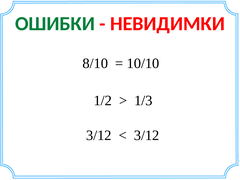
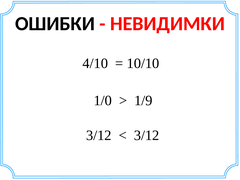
ОШИБКИ colour: green -> black (55, 24)
8/10: 8/10 -> 4/10 (95, 63)
1/2: 1/2 -> 1/0 (103, 101)
1/3: 1/3 -> 1/9 (143, 101)
